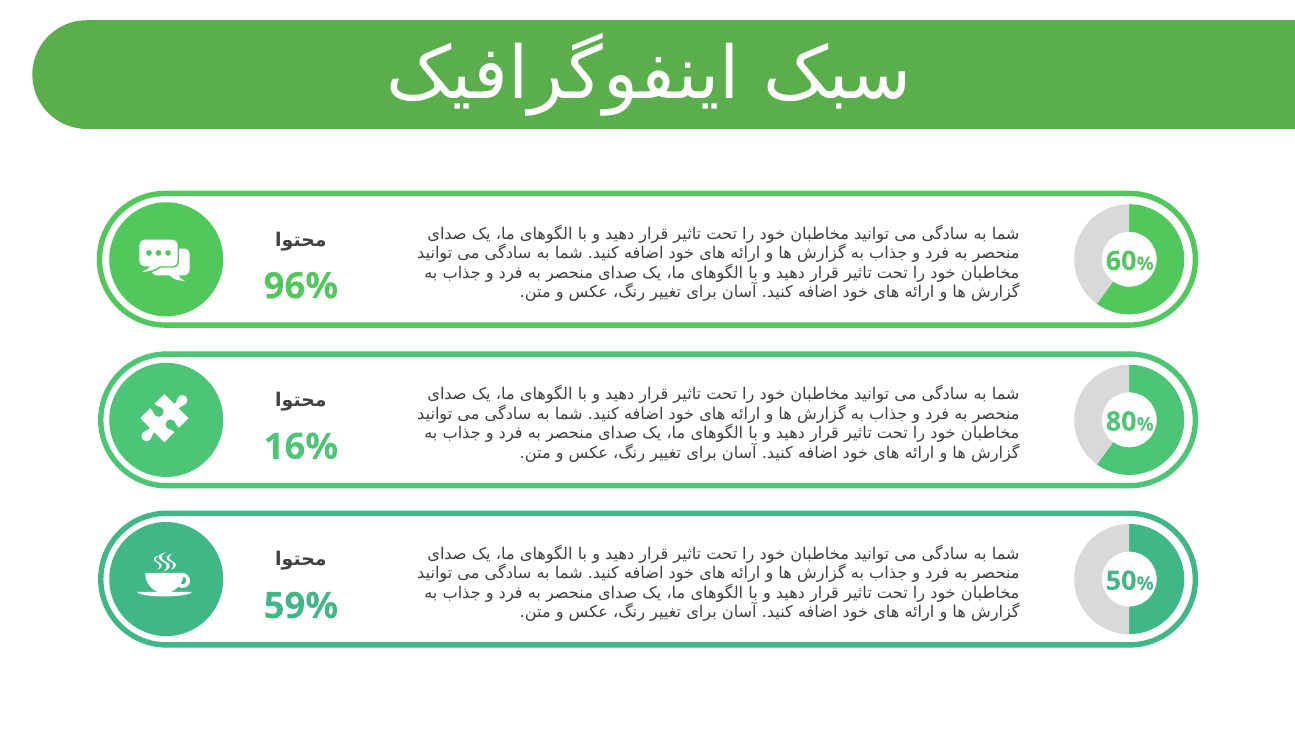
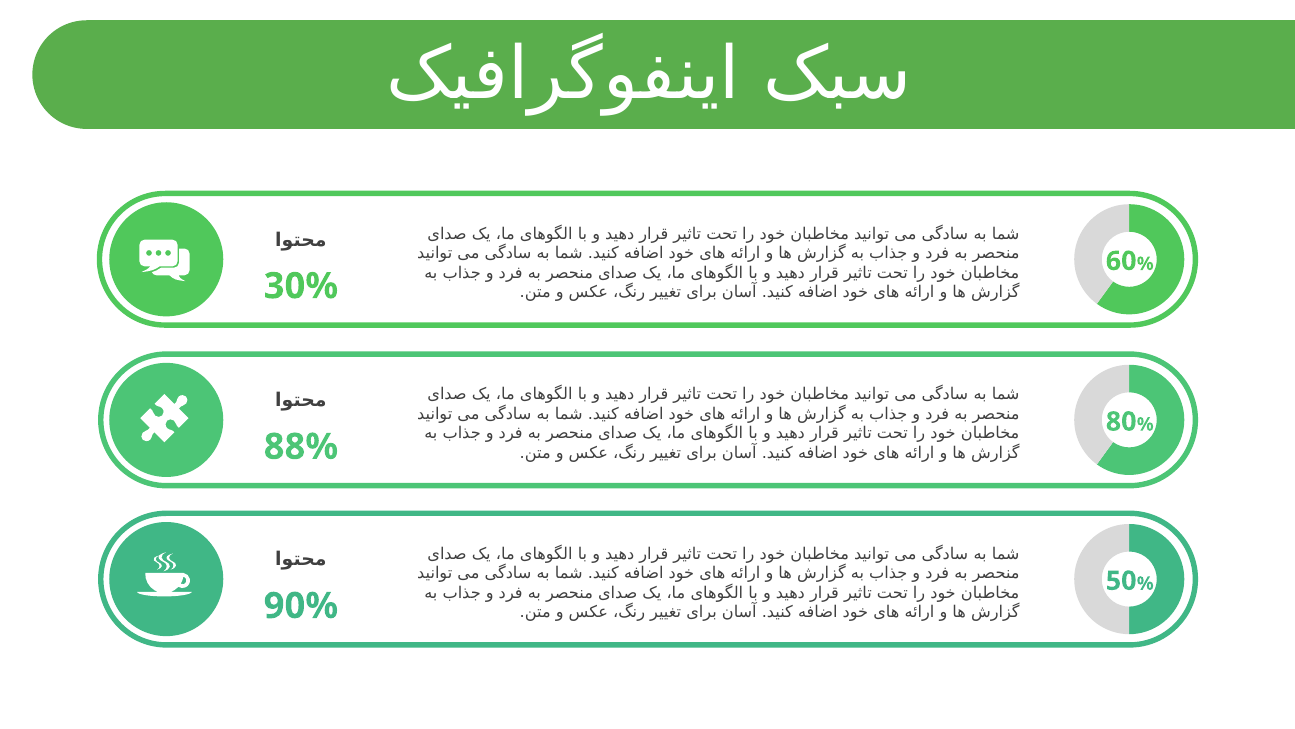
96%: 96% -> 30% (301, 286)
16%: 16% -> 88% (301, 446)
59%: 59% -> 90% (301, 606)
